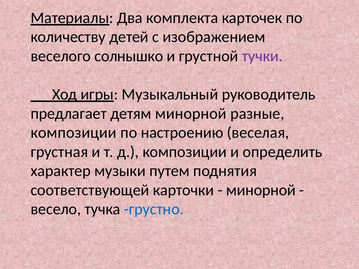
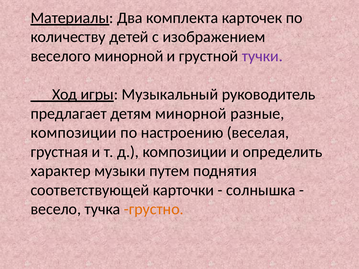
веселого солнышко: солнышко -> минорной (129, 56)
минорной: минорной -> солнышка (261, 190)
грустно colour: blue -> orange (154, 209)
